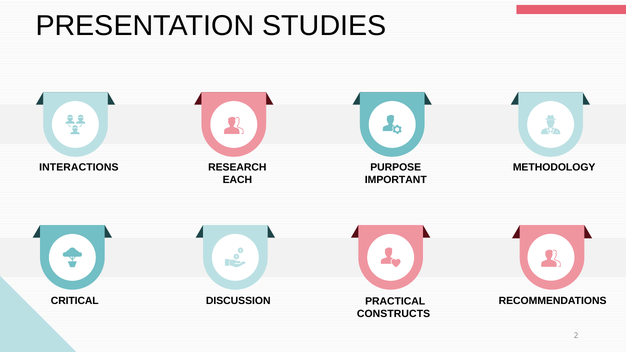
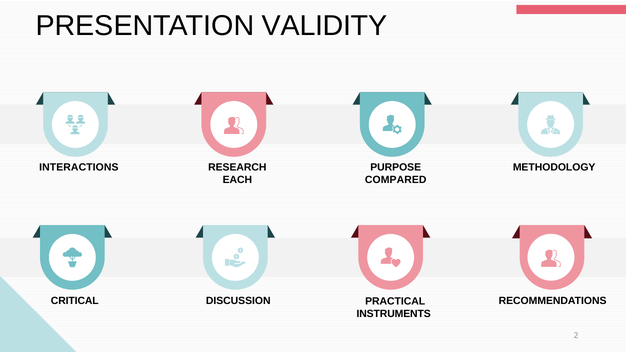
STUDIES: STUDIES -> VALIDITY (325, 26)
IMPORTANT: IMPORTANT -> COMPARED (396, 180)
CONSTRUCTS: CONSTRUCTS -> INSTRUMENTS (394, 314)
